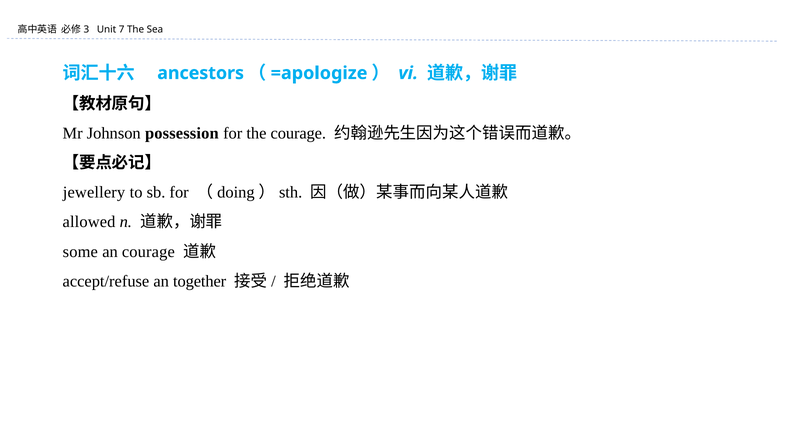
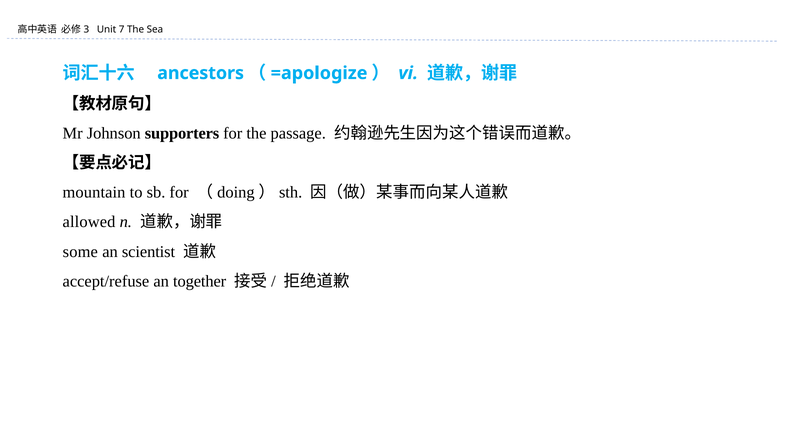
possession: possession -> supporters (182, 133)
the courage: courage -> passage (298, 133)
jewellery: jewellery -> mountain (94, 192)
an courage: courage -> scientist (149, 251)
